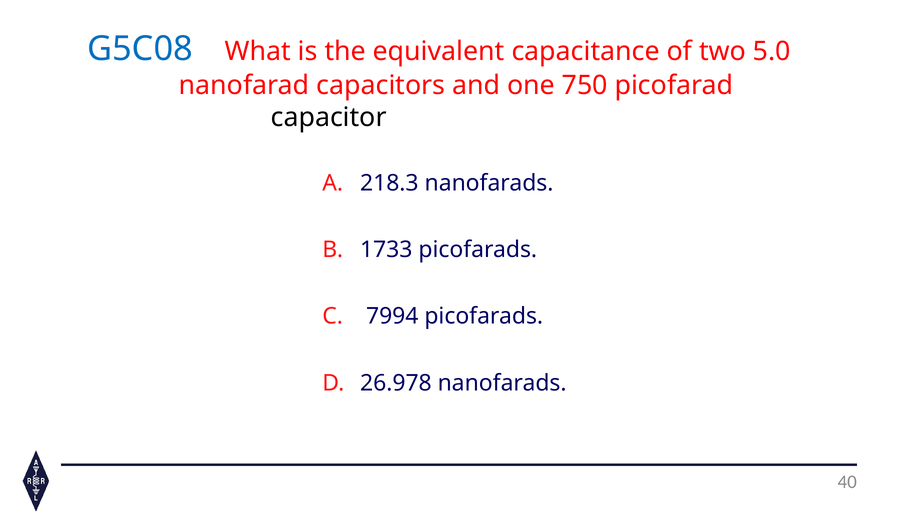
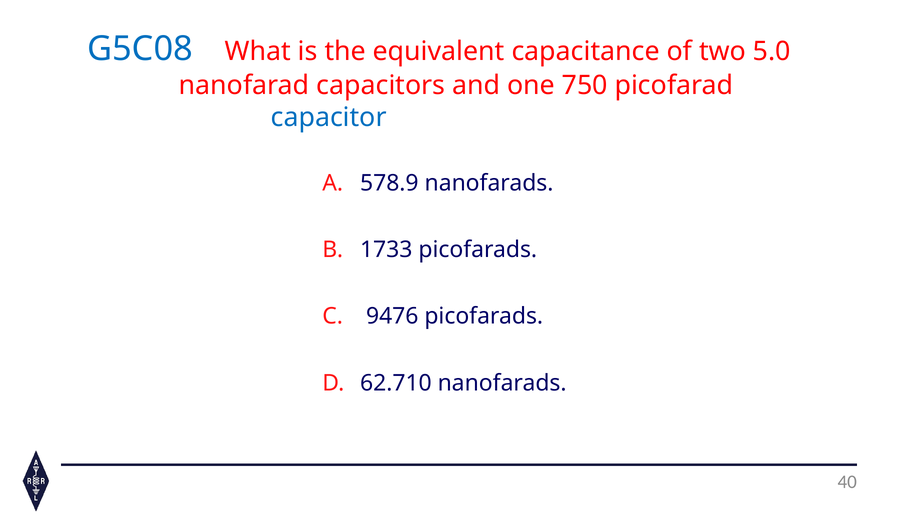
capacitor colour: black -> blue (329, 117)
218.3: 218.3 -> 578.9 (389, 183)
7994: 7994 -> 9476 (392, 316)
26.978: 26.978 -> 62.710 (396, 383)
